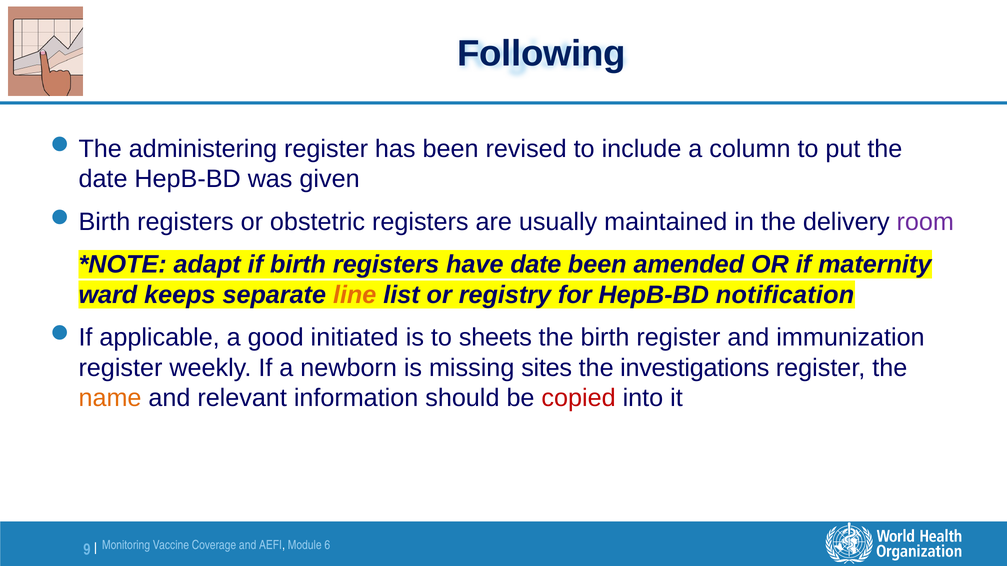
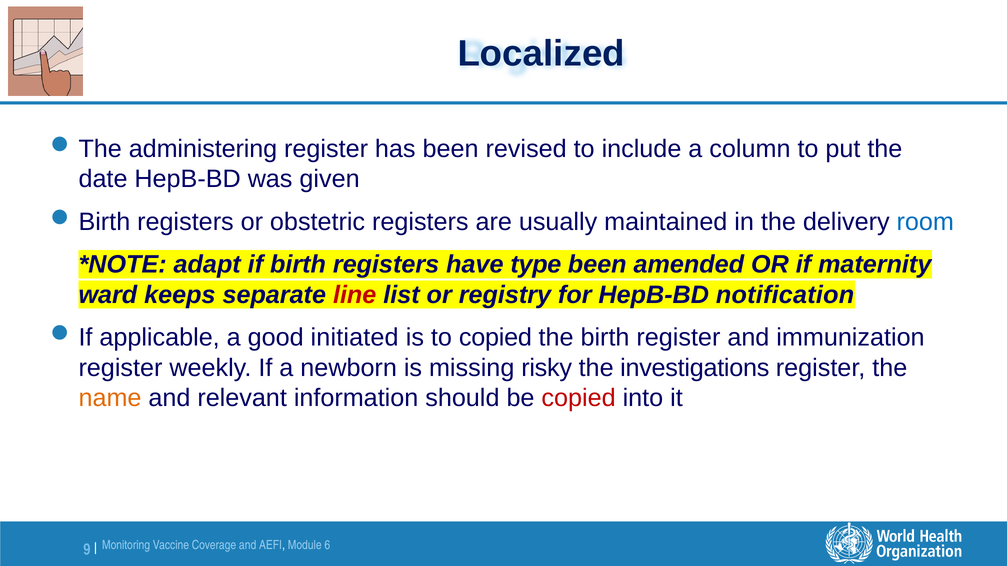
Following: Following -> Localized (541, 54)
room colour: purple -> blue (925, 222)
have date: date -> type (536, 265)
line colour: orange -> red (355, 295)
to sheets: sheets -> copied (495, 338)
sites: sites -> risky (547, 368)
